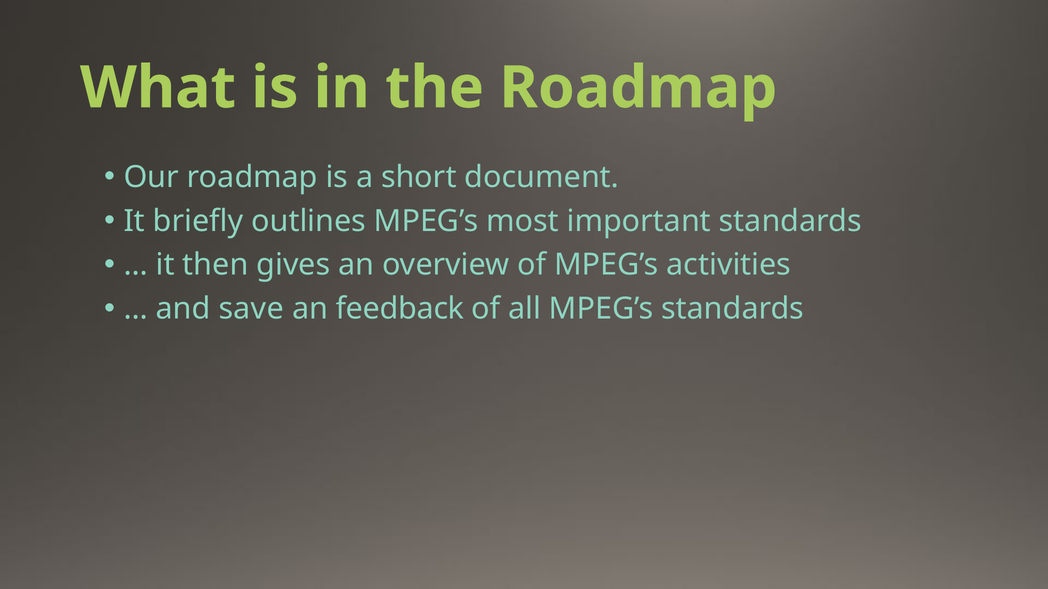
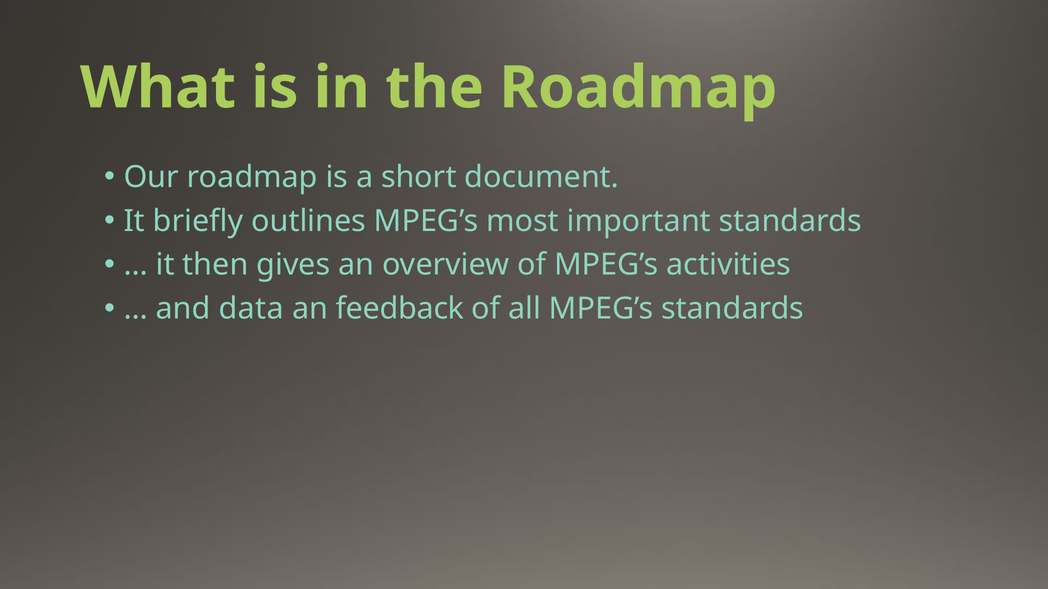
save: save -> data (251, 309)
